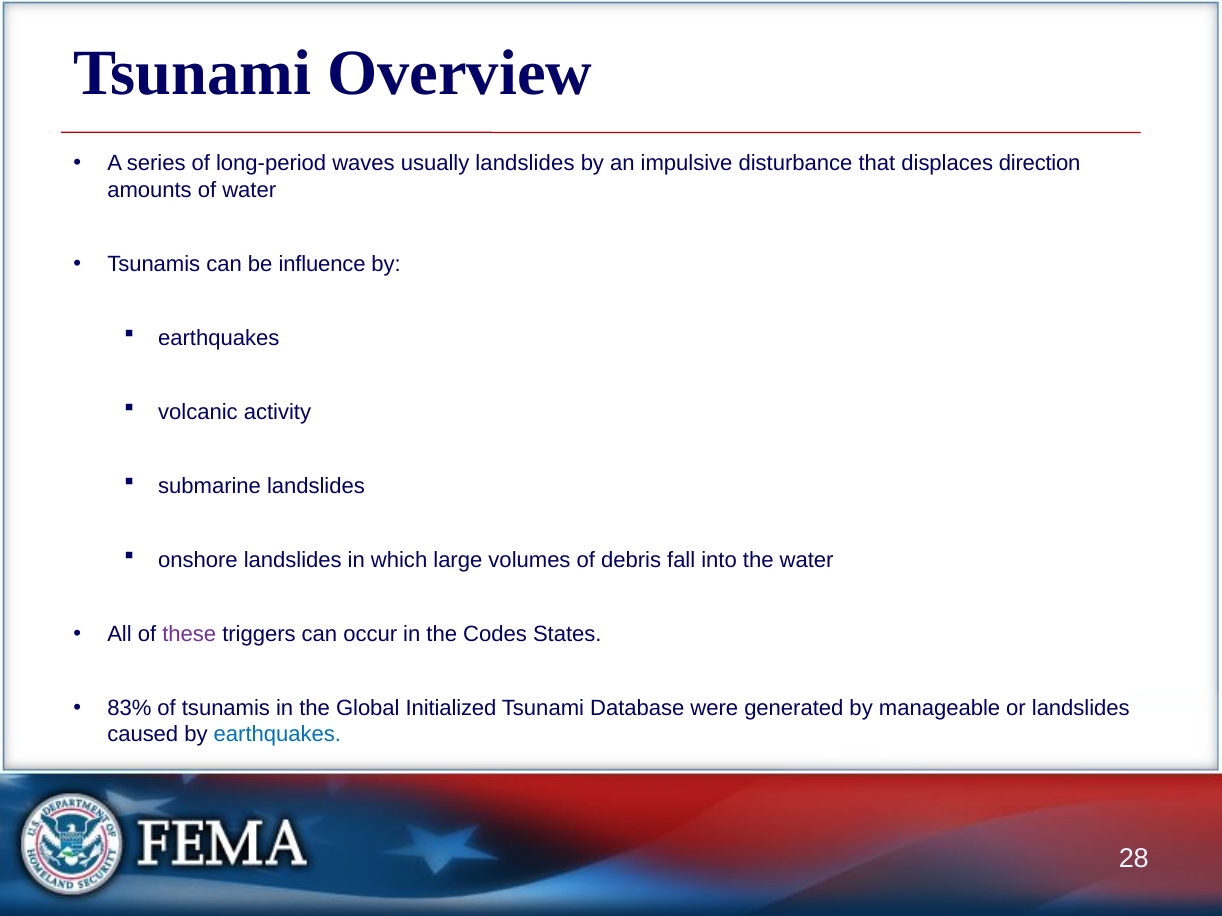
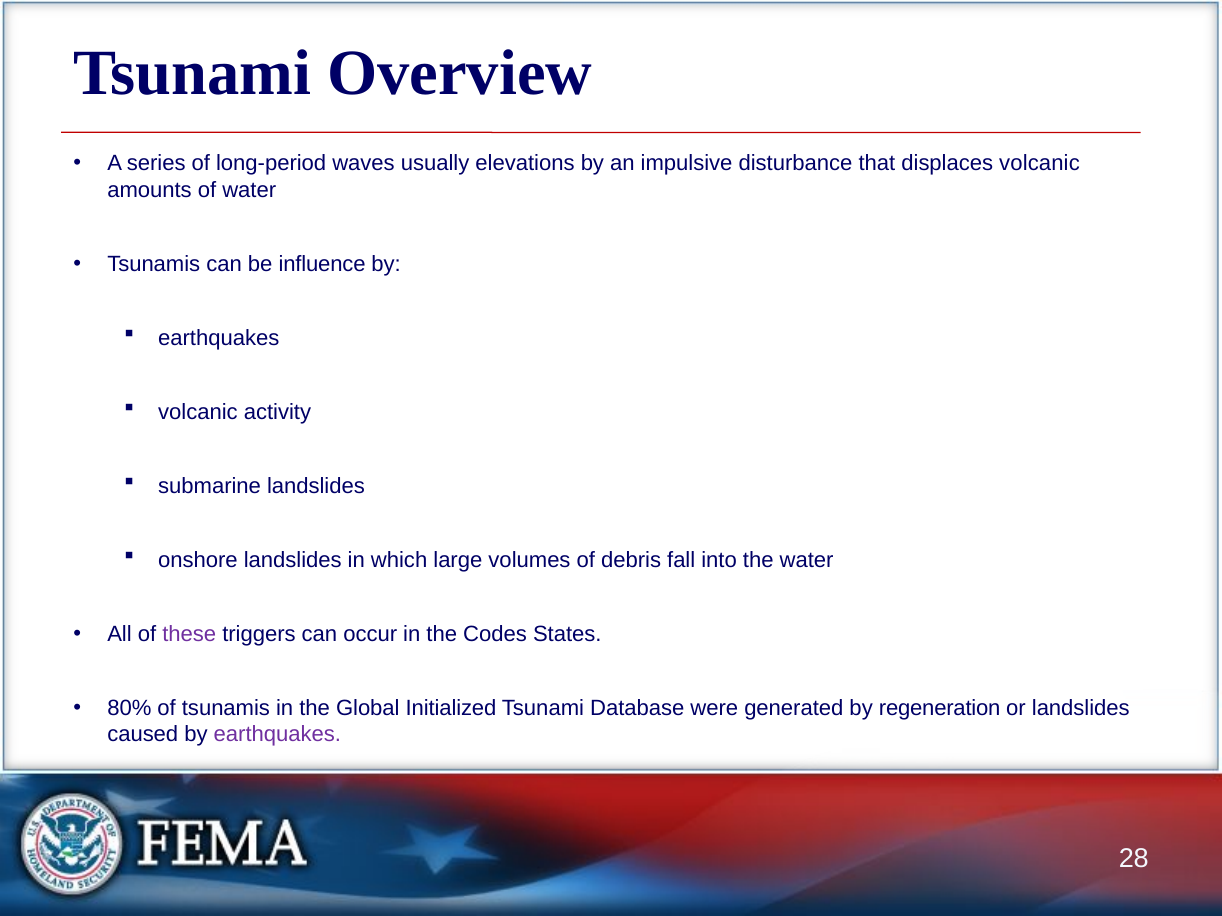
usually landslides: landslides -> elevations (525, 164)
displaces direction: direction -> volcanic (1040, 164)
83%: 83% -> 80% (129, 708)
manageable: manageable -> regeneration (940, 708)
earthquakes colour: blue -> purple (277, 735)
